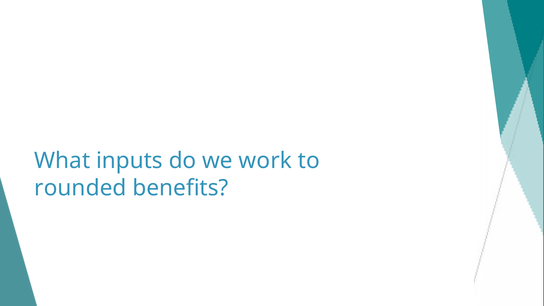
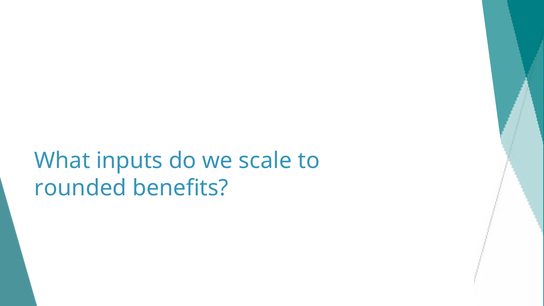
work: work -> scale (265, 161)
